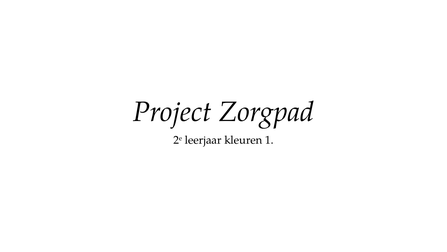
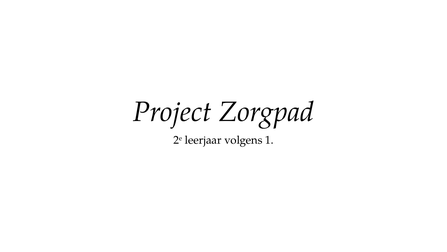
kleuren: kleuren -> volgens (243, 140)
